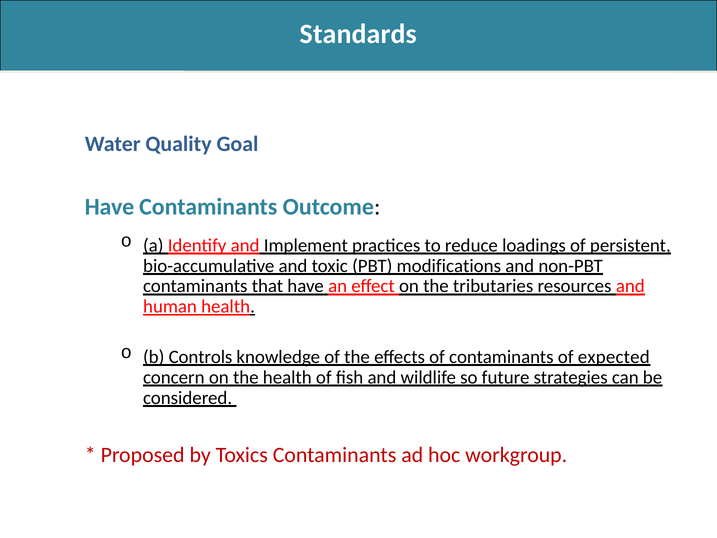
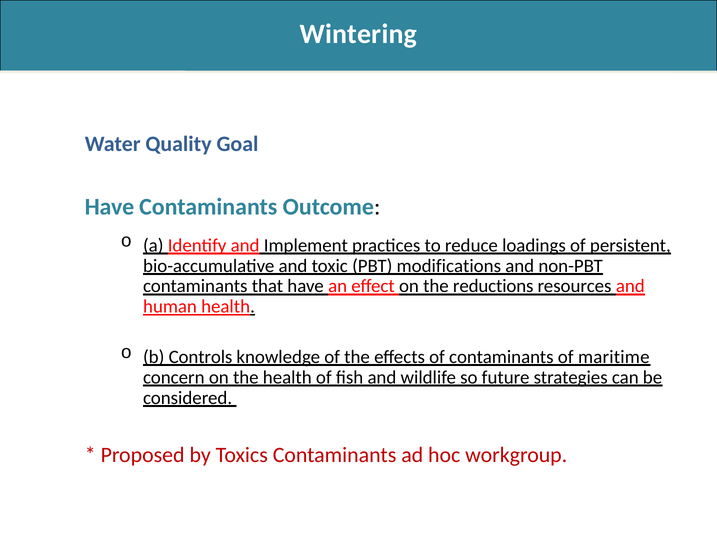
Standards: Standards -> Wintering (358, 34)
tributaries: tributaries -> reductions (493, 286)
expected: expected -> maritime (614, 357)
